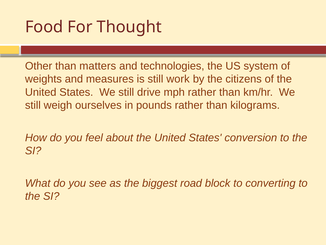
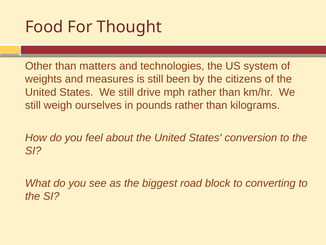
work: work -> been (178, 79)
